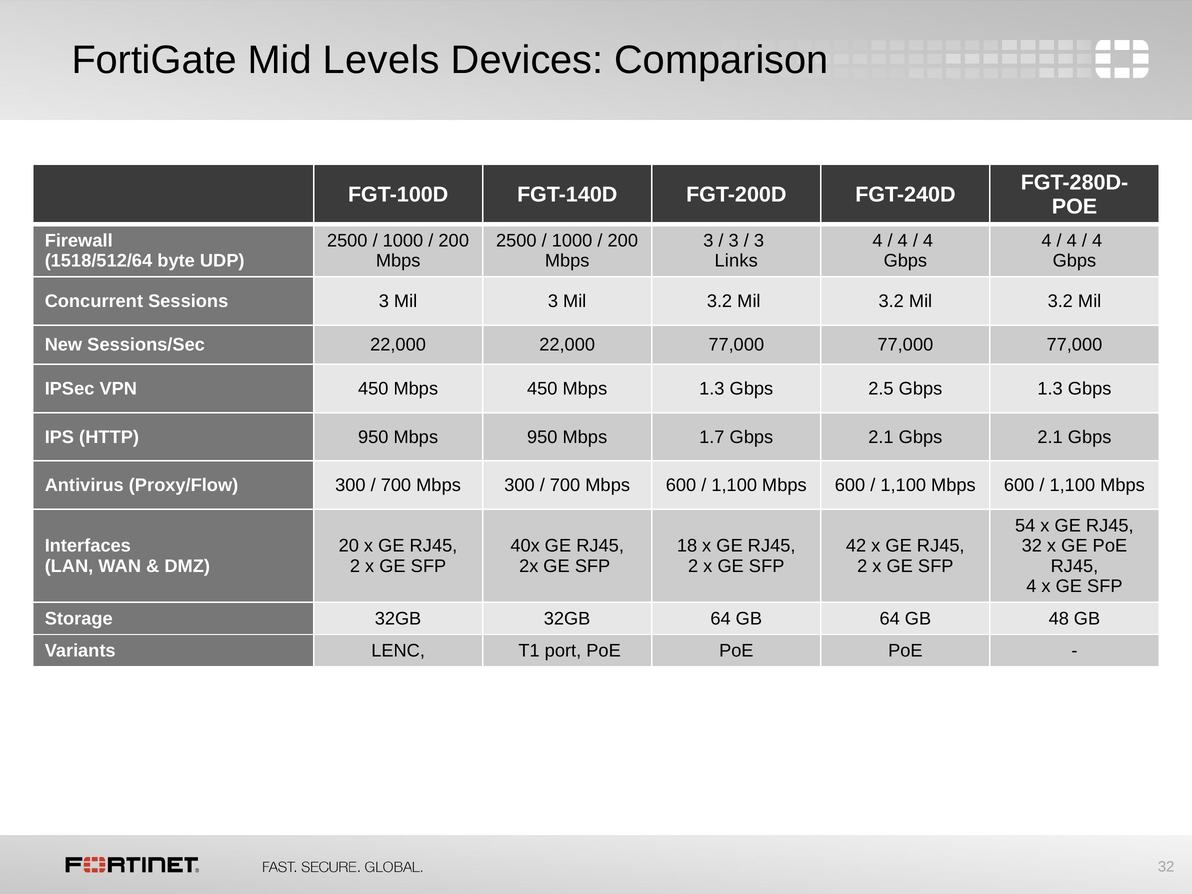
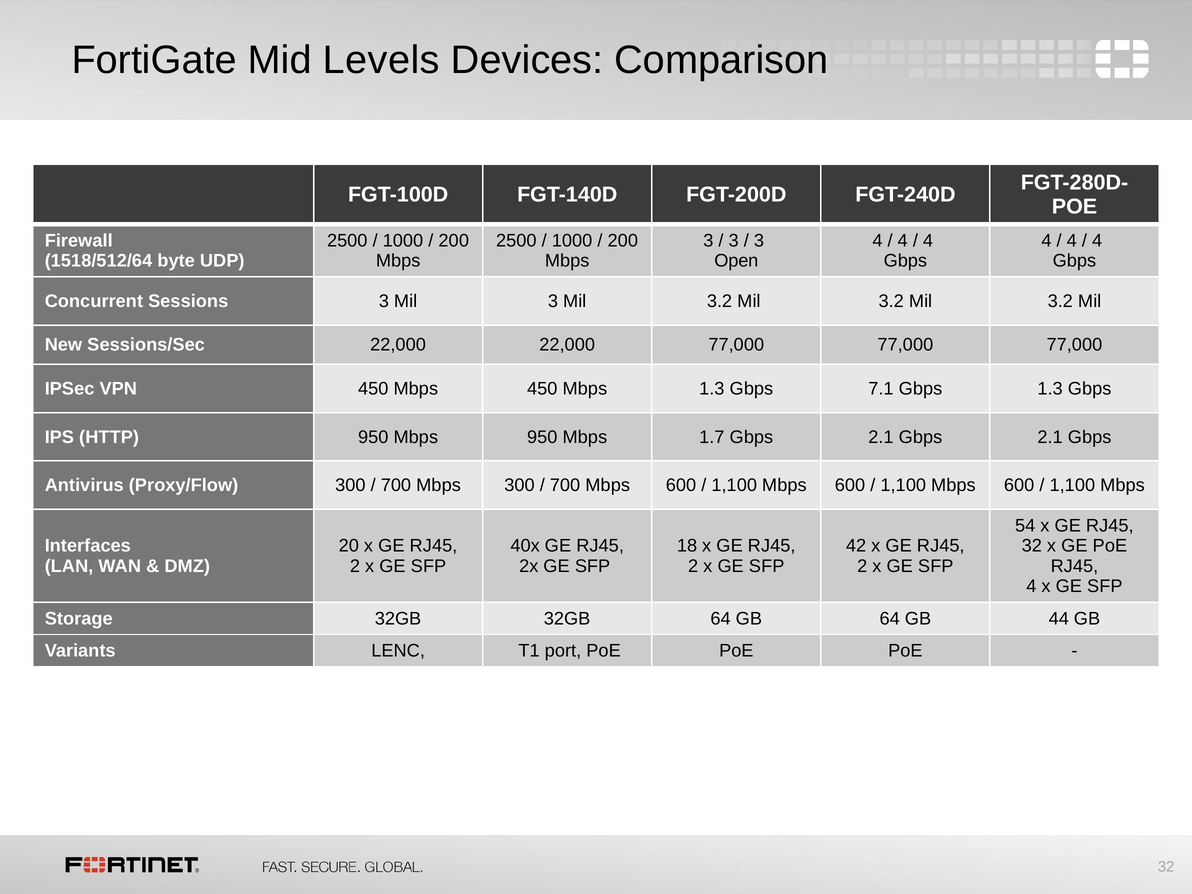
Links: Links -> Open (736, 261)
2.5: 2.5 -> 7.1 (881, 389)
48: 48 -> 44 (1059, 619)
